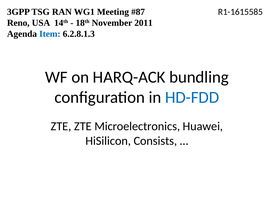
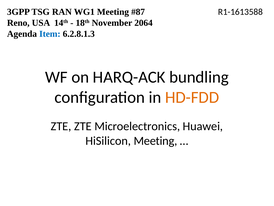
R1-1615585: R1-1615585 -> R1-1613588 (240, 12)
2011: 2011 -> 2064 (143, 23)
HD-FDD colour: blue -> orange (192, 97)
HiSilicon Consists: Consists -> Meeting (155, 141)
